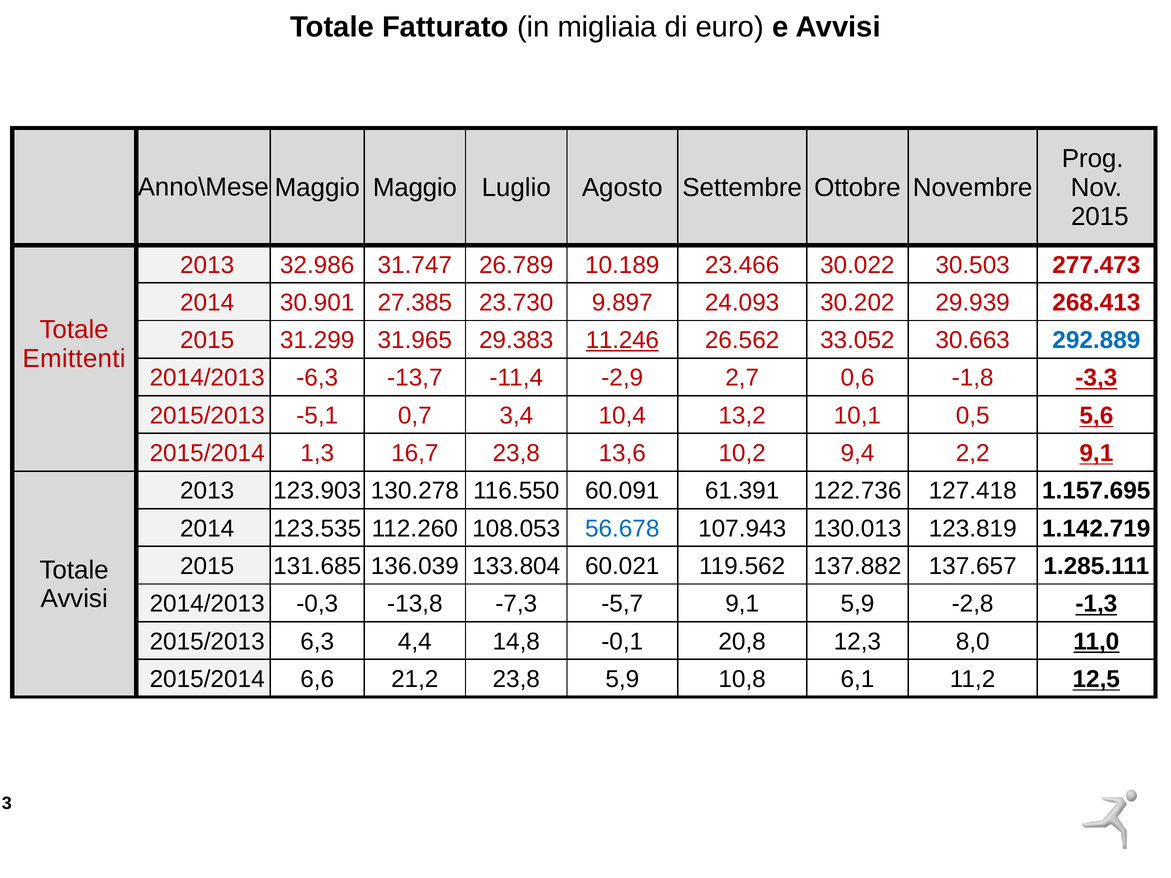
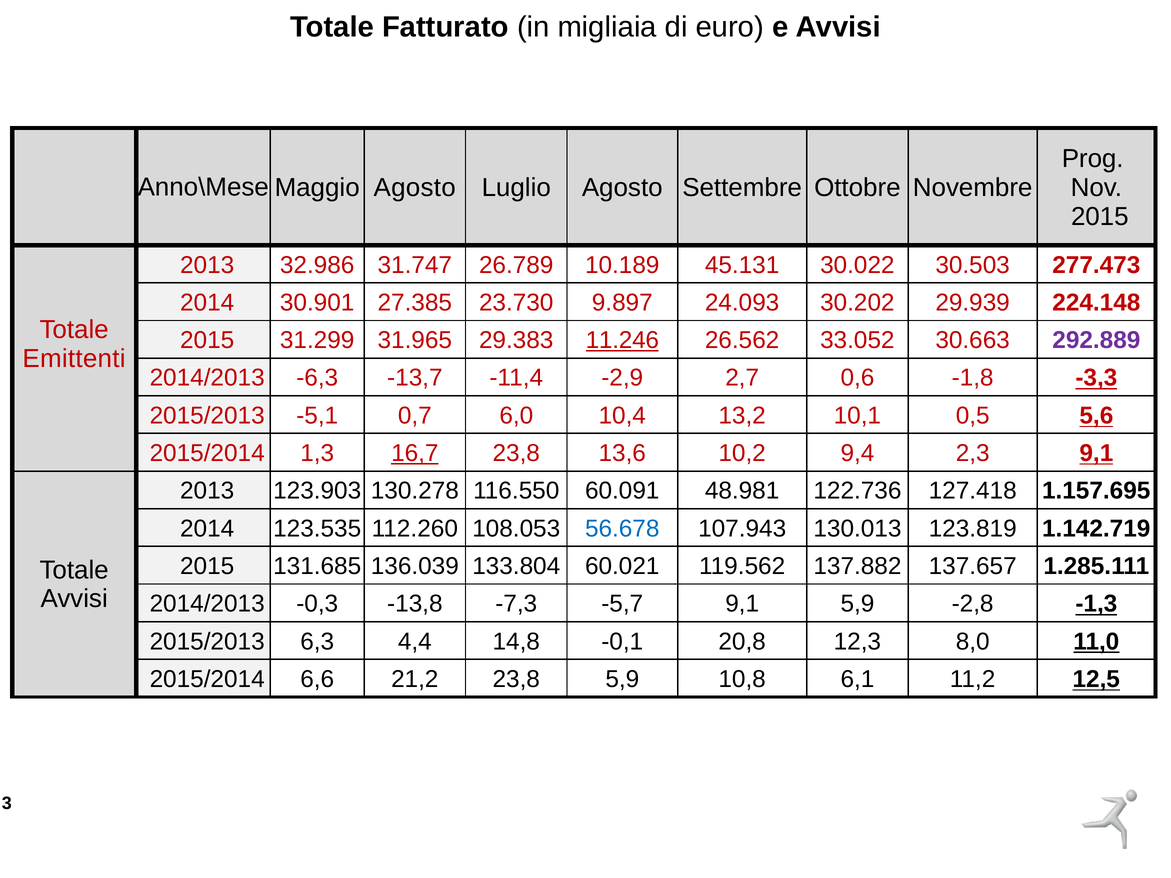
Maggio: Maggio -> Agosto (415, 188)
23.466: 23.466 -> 45.131 (742, 265)
268.413: 268.413 -> 224.148 (1096, 303)
292.889 colour: blue -> purple (1096, 340)
3,4: 3,4 -> 6,0 (516, 416)
16,7 underline: none -> present (415, 453)
2,2: 2,2 -> 2,3 (973, 453)
61.391: 61.391 -> 48.981 (742, 491)
